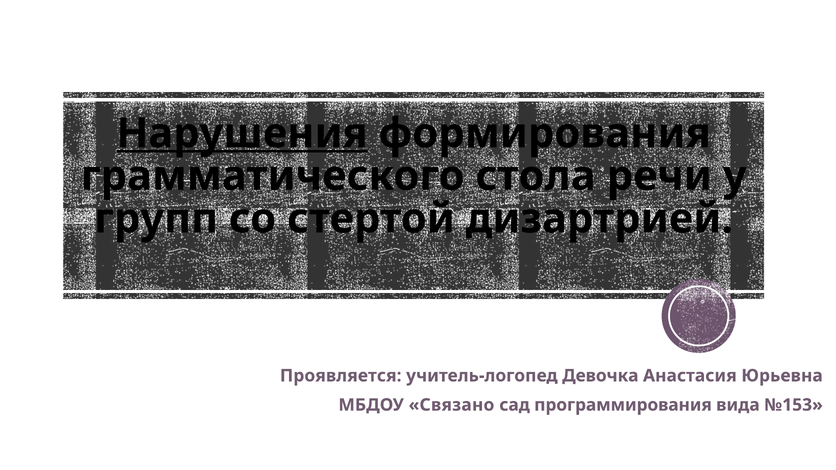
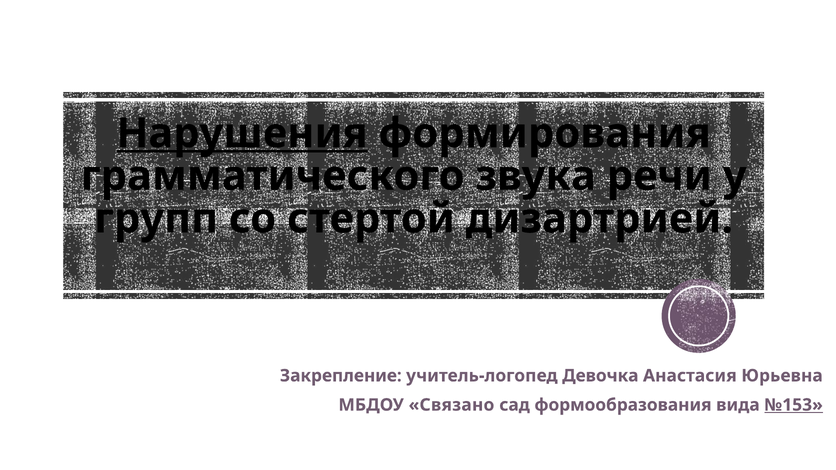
стола: стола -> звука (536, 176)
Проявляется: Проявляется -> Закрепление (341, 376)
программирования: программирования -> формообразования (623, 405)
№153 underline: none -> present (794, 405)
